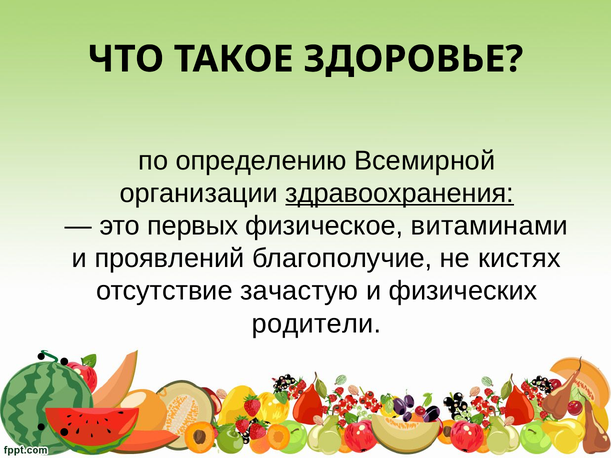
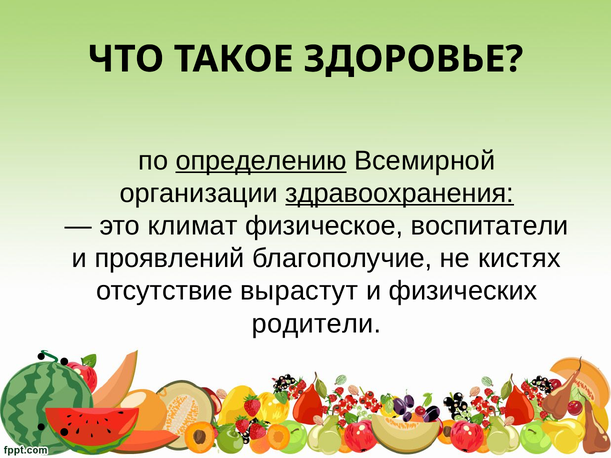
определению underline: none -> present (261, 161)
первых: первых -> климат (193, 226)
витаминами: витаминами -> воспитатели (490, 226)
зачастую: зачастую -> вырастут (299, 291)
